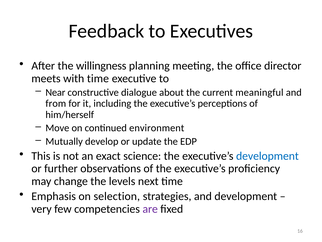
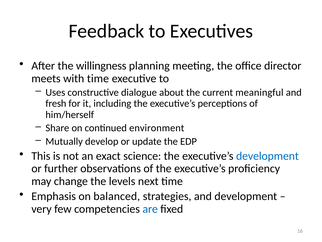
Near: Near -> Uses (55, 92)
from: from -> fresh (56, 103)
Move: Move -> Share (57, 128)
selection: selection -> balanced (117, 196)
are colour: purple -> blue (150, 208)
